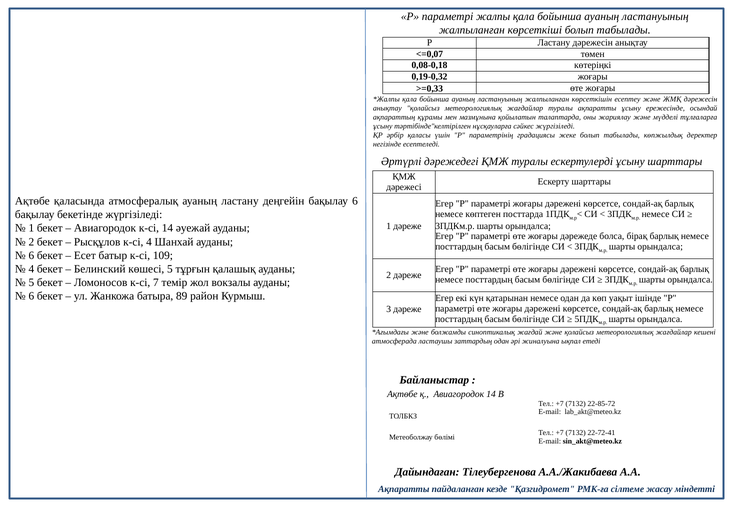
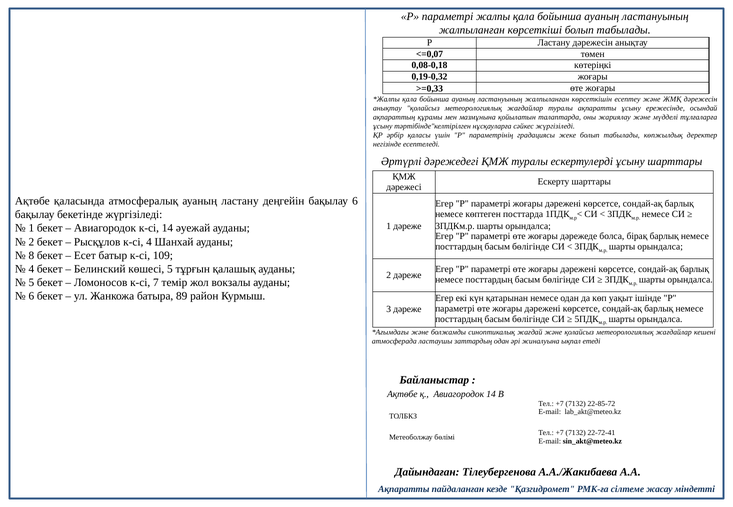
6: 6 -> 8 (31, 256)
